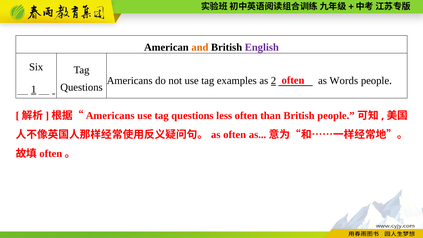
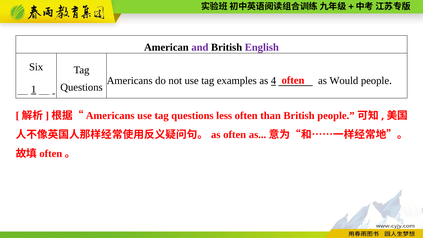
and colour: orange -> purple (200, 47)
2: 2 -> 4 (274, 81)
Words: Words -> Would (344, 81)
